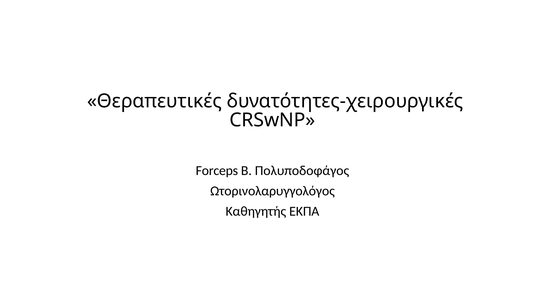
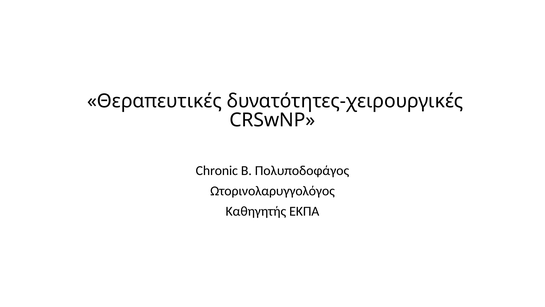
Forceps: Forceps -> Chronic (217, 170)
